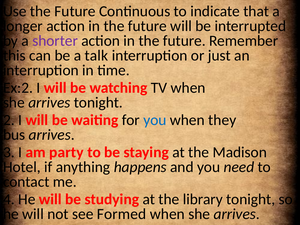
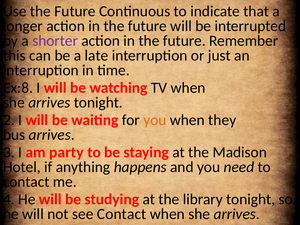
talk: talk -> late (96, 56)
Ex:2: Ex:2 -> Ex:8 (18, 88)
you colour: blue -> orange (155, 120)
see Formed: Formed -> Contact (122, 214)
